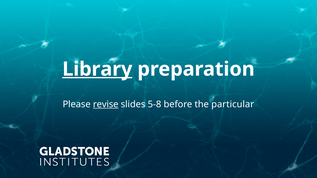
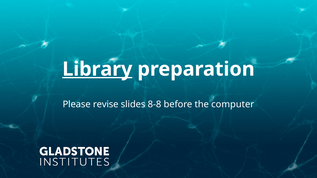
revise underline: present -> none (106, 104)
5-8: 5-8 -> 8-8 (154, 104)
particular: particular -> computer (233, 104)
